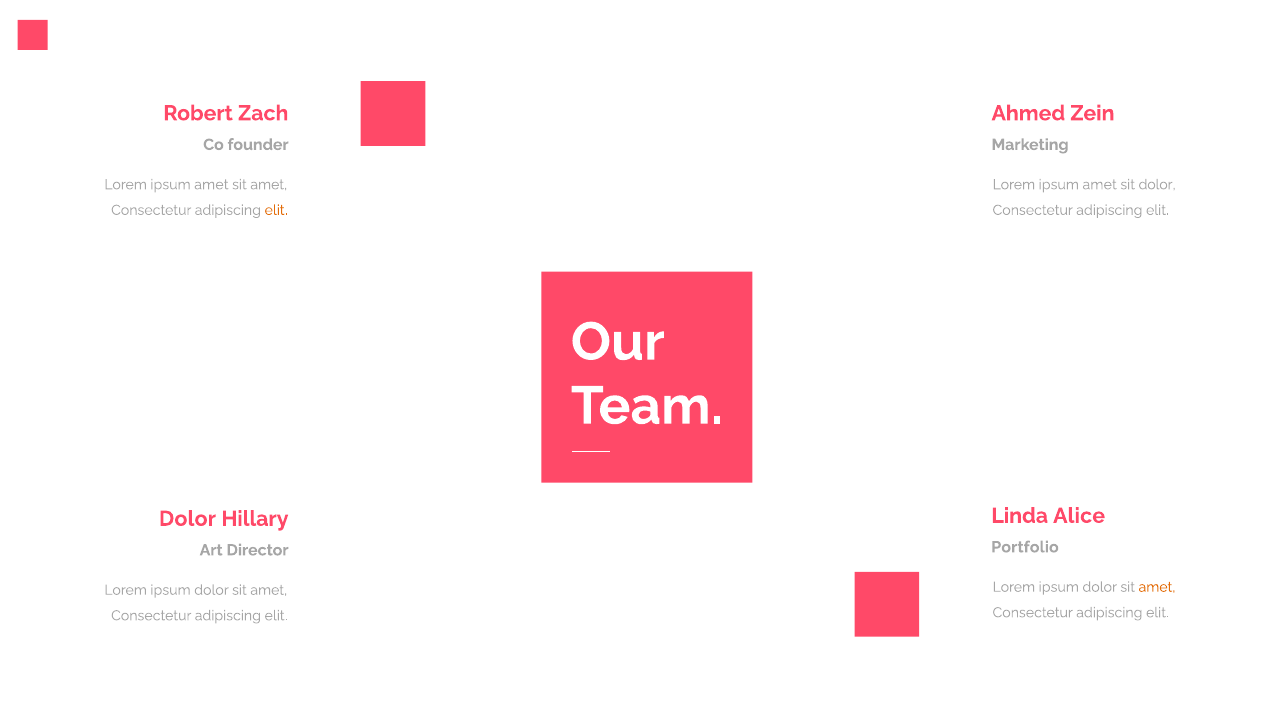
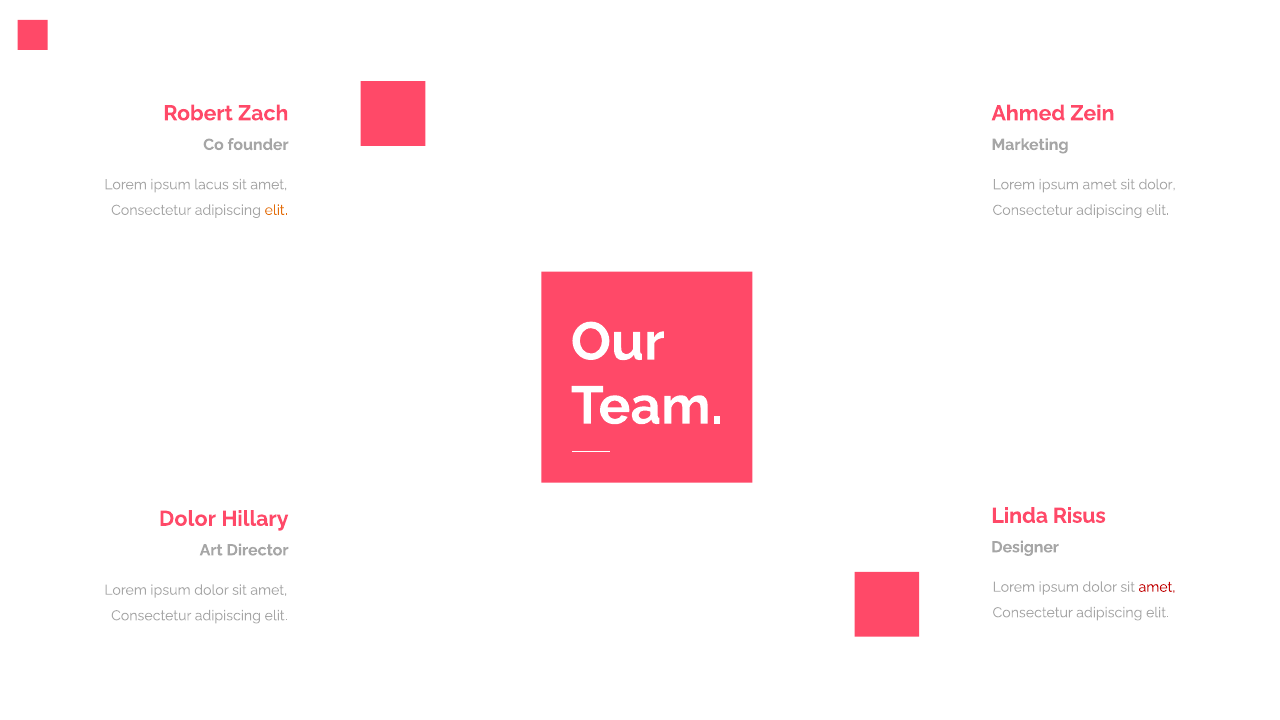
amet: amet -> lacus (211, 185)
Alice: Alice -> Risus (1079, 516)
Portfolio: Portfolio -> Designer (1025, 547)
amet colour: orange -> red (1157, 587)
